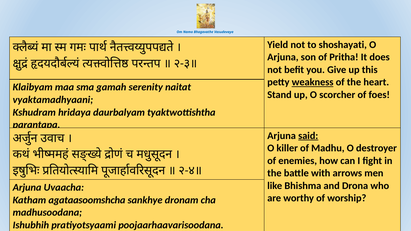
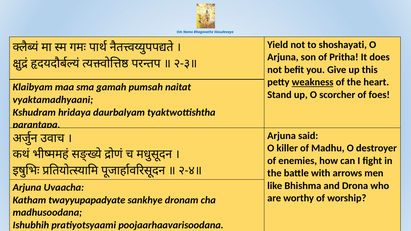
serenity: serenity -> pumsah (146, 87)
said underline: present -> none (308, 136)
agataasoomshcha: agataasoomshcha -> twayyupapadyate (87, 200)
